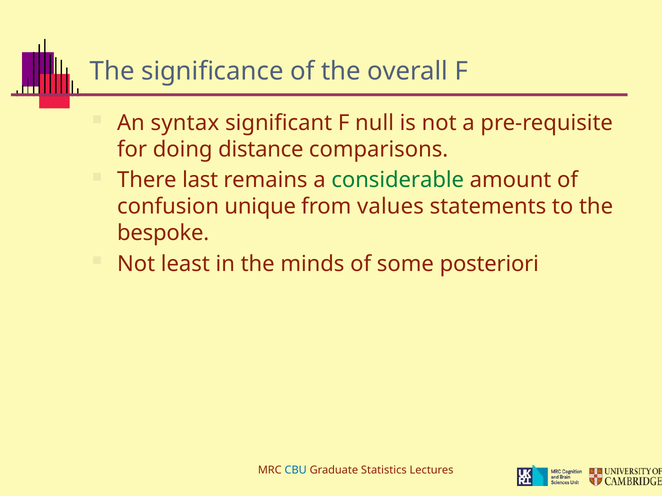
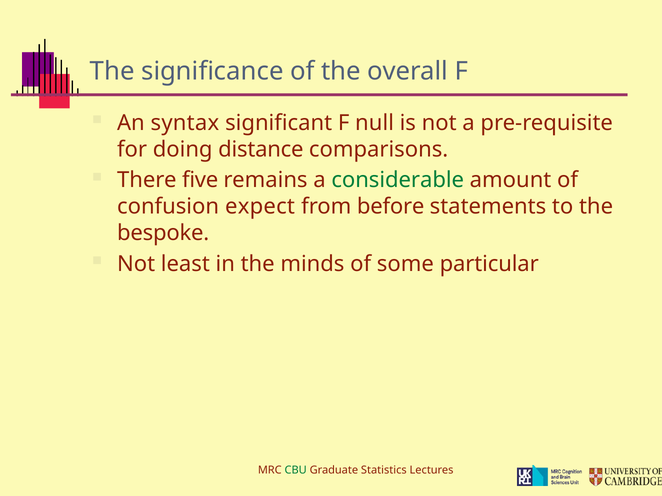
last: last -> five (200, 180)
unique: unique -> expect (260, 207)
values: values -> before (391, 207)
posteriori: posteriori -> particular (489, 264)
CBU colour: blue -> green (296, 471)
